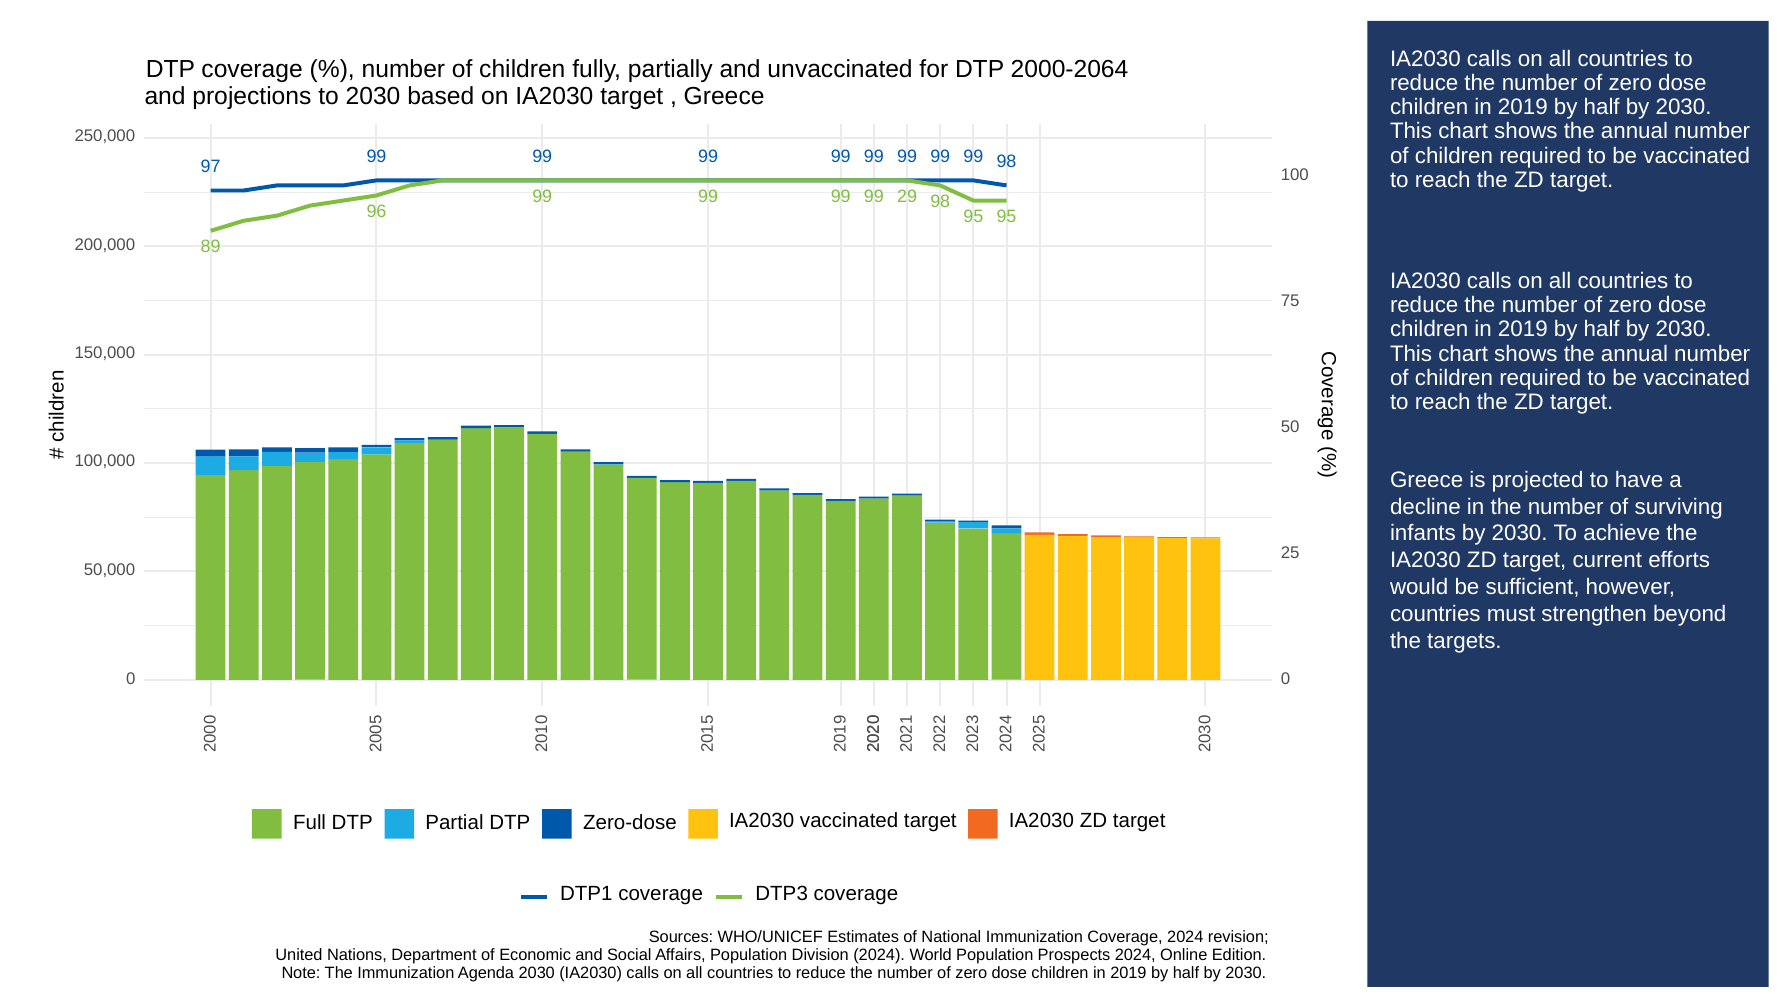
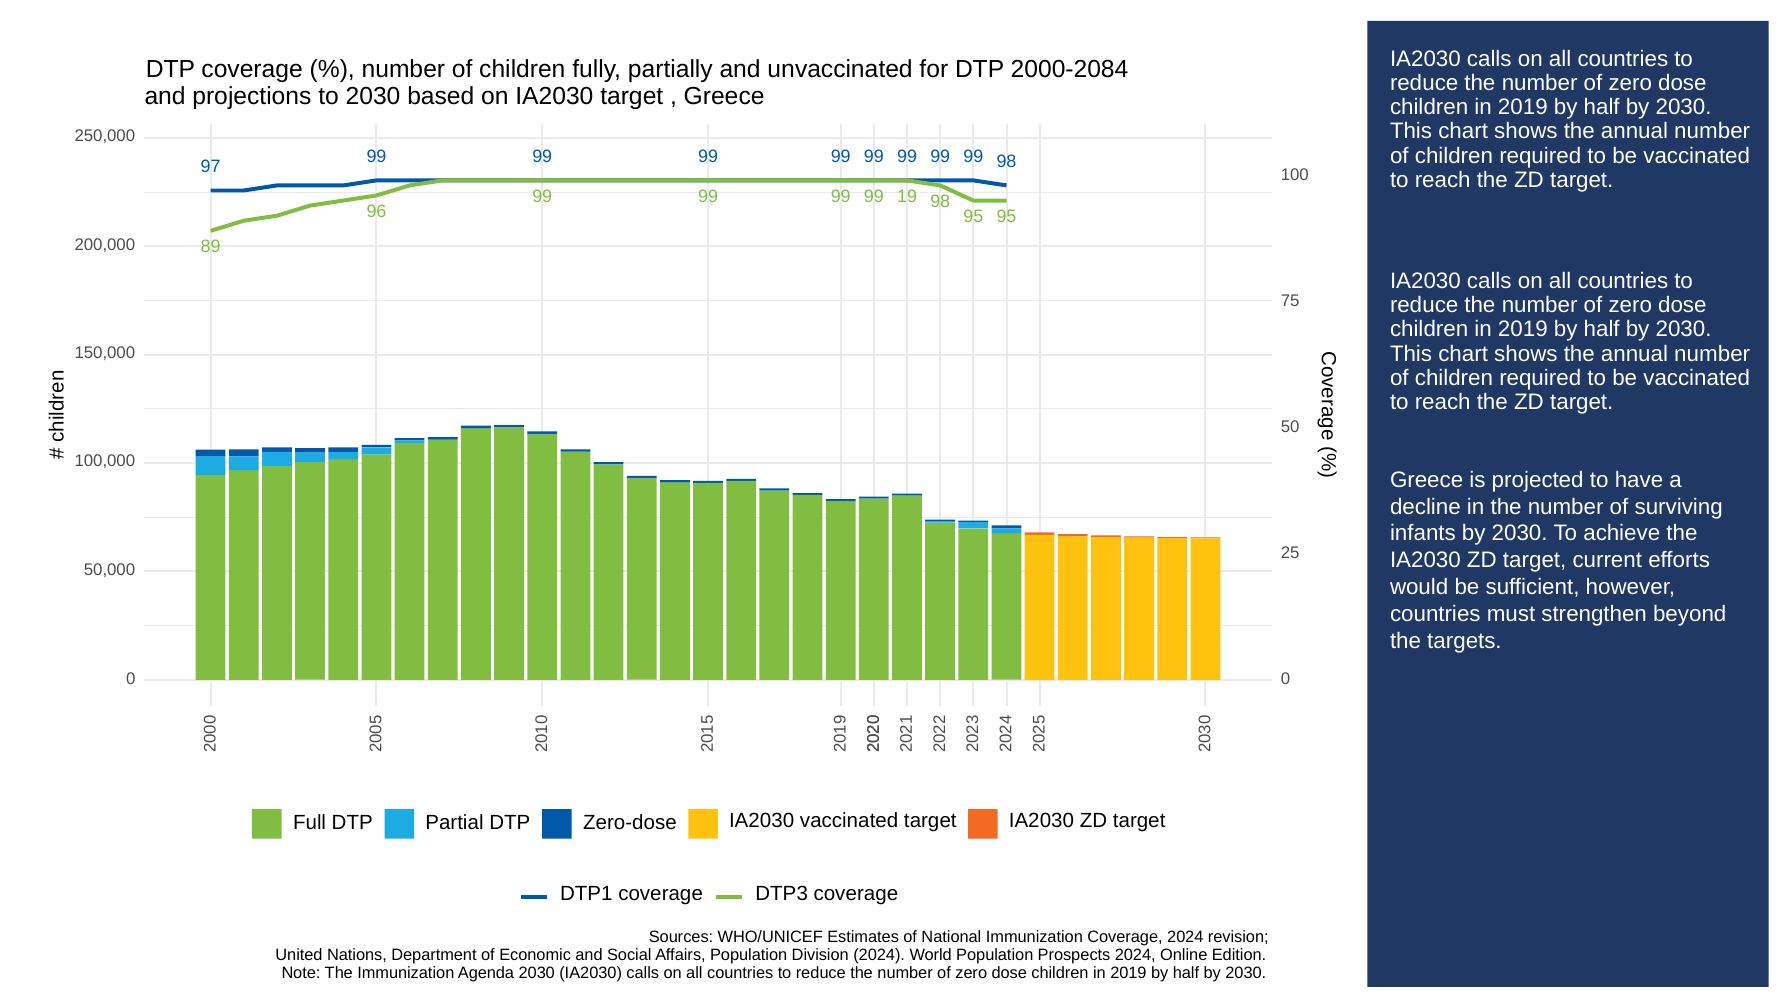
2000-2064: 2000-2064 -> 2000-2084 (1070, 69)
29: 29 -> 19 (907, 196)
